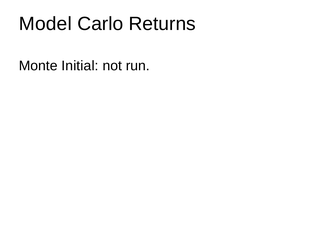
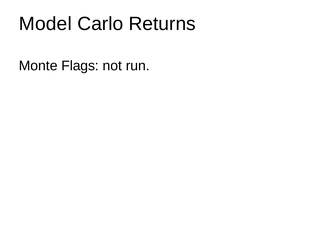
Initial: Initial -> Flags (80, 66)
